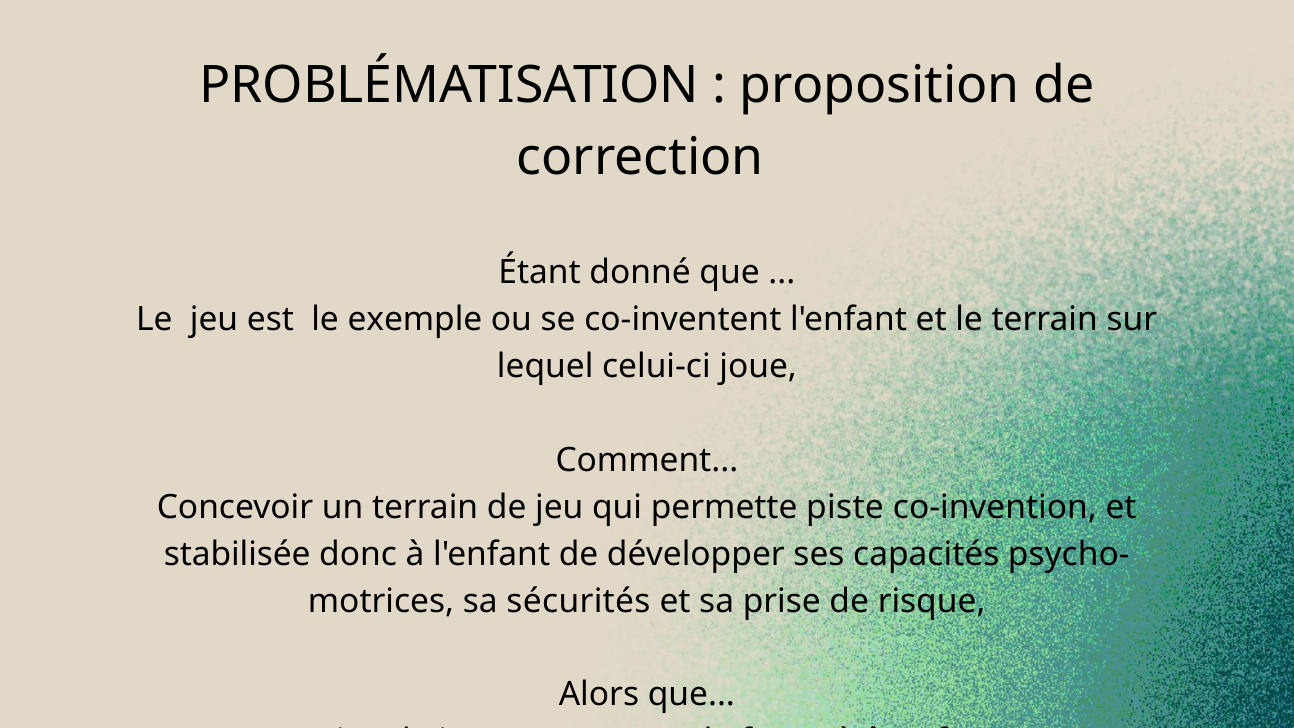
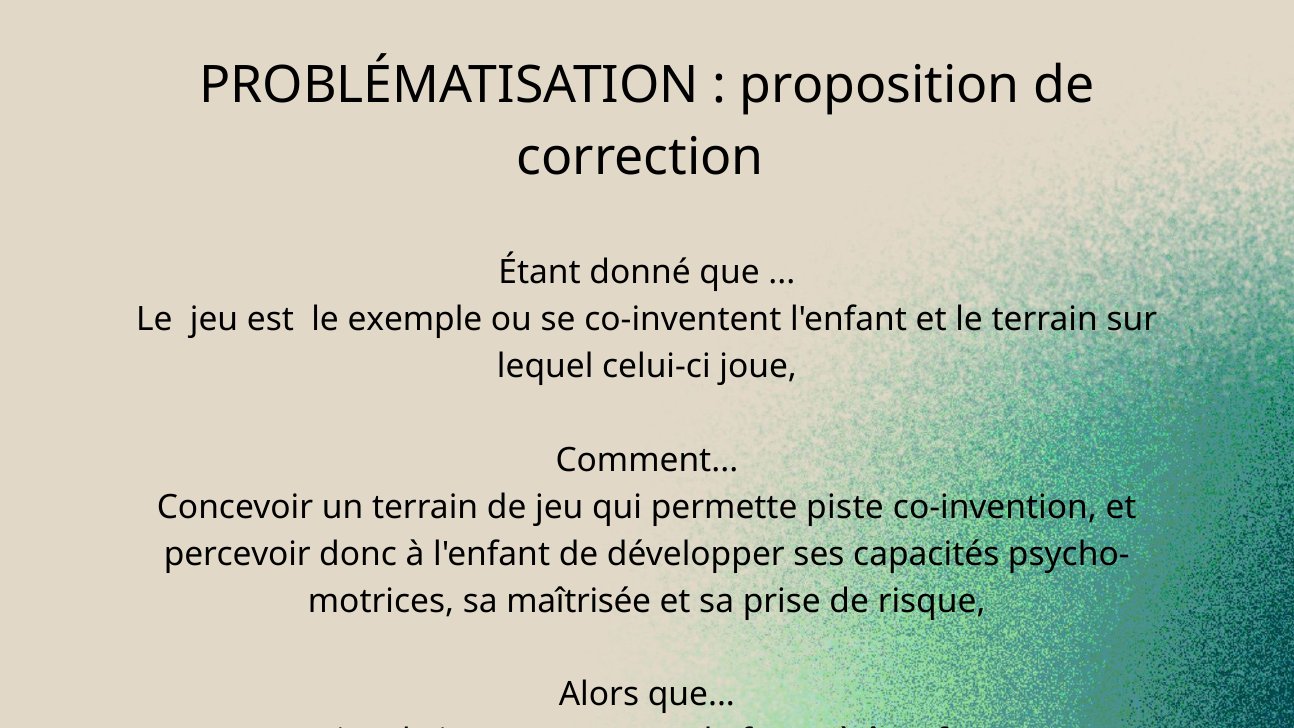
stabilisée: stabilisée -> percevoir (237, 554)
sécurités: sécurités -> maîtrisée (579, 601)
